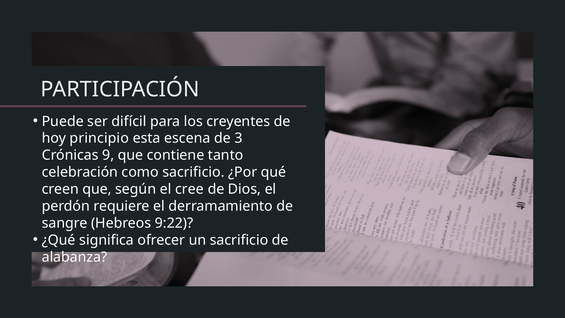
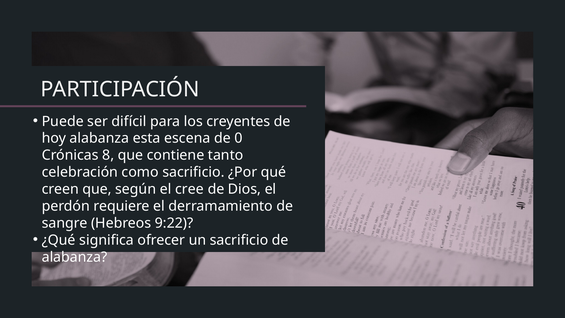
hoy principio: principio -> alabanza (99, 138)
3: 3 -> 0 (238, 138)
9: 9 -> 8 (108, 155)
